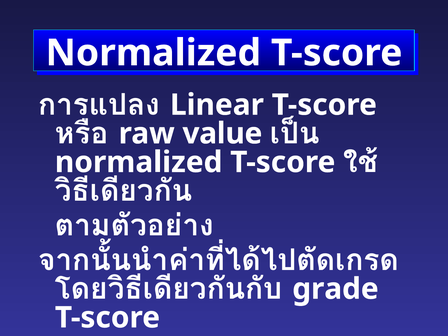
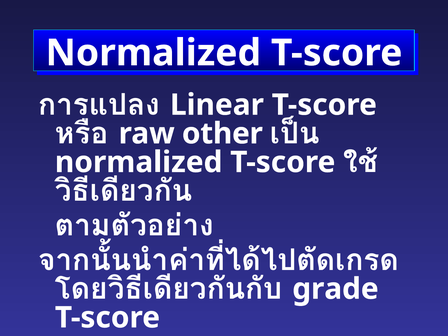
value: value -> other (222, 134)
